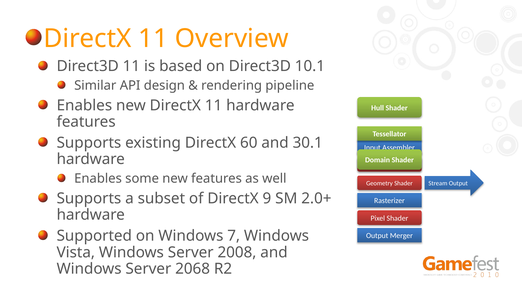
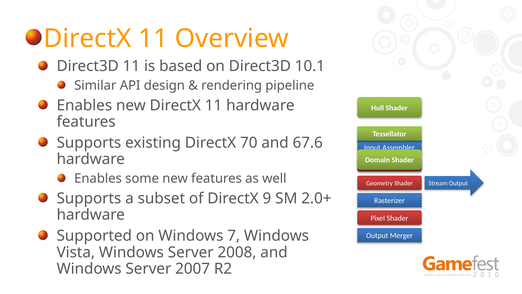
60: 60 -> 70 (249, 143)
30.1: 30.1 -> 67.6 (308, 143)
2068: 2068 -> 2007 (193, 269)
